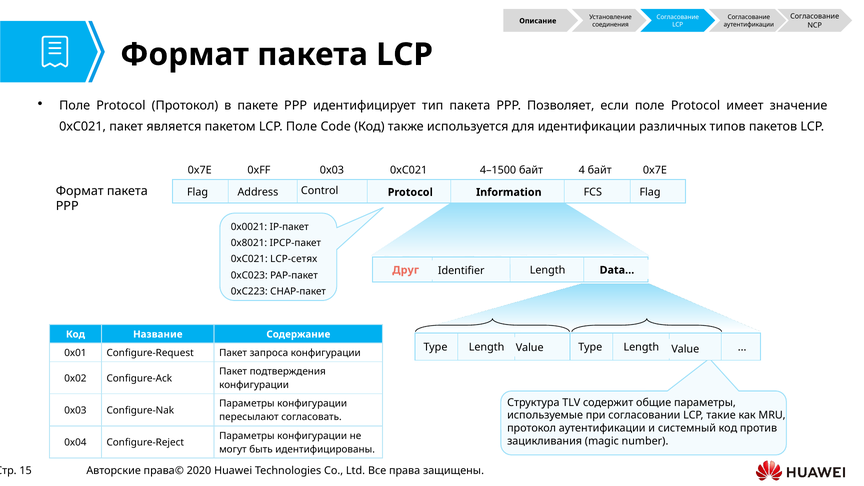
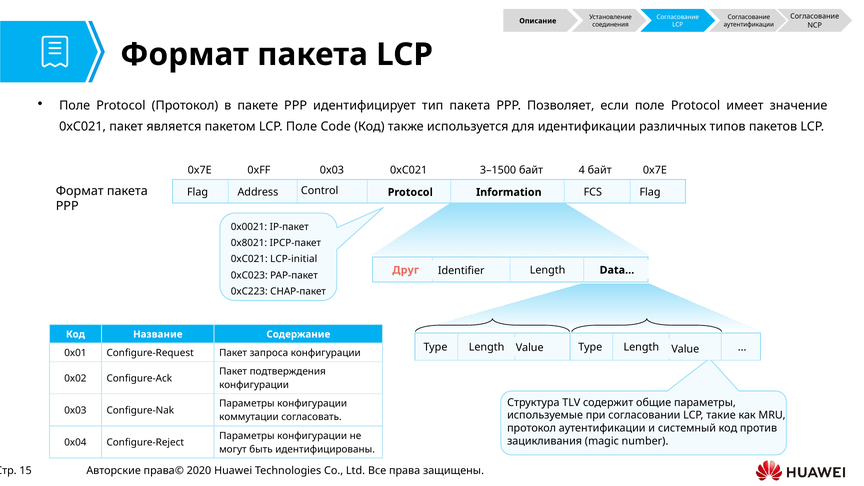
4–1500: 4–1500 -> 3–1500 (498, 170)
LCP-сетях: LCP-сетях -> LCP-initial (294, 259)
пересылают: пересылают -> коммутации (249, 417)
